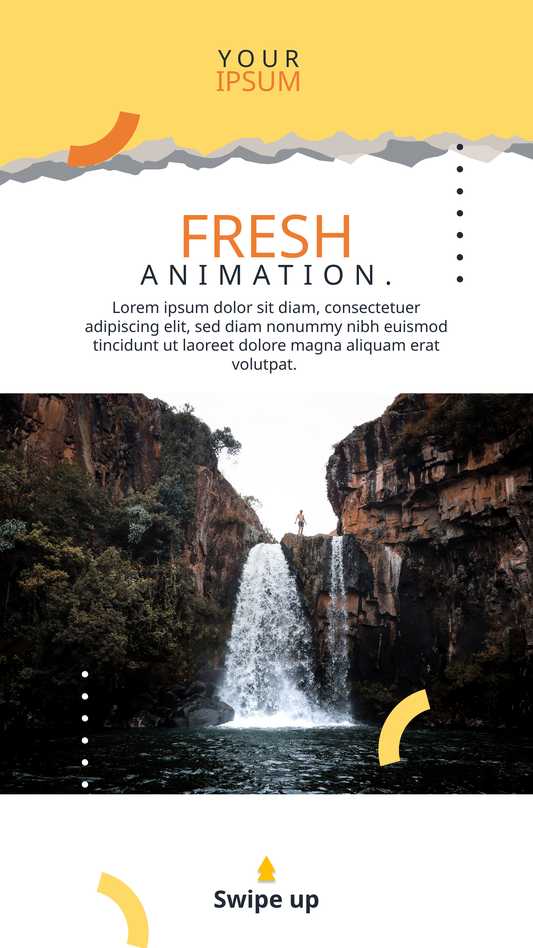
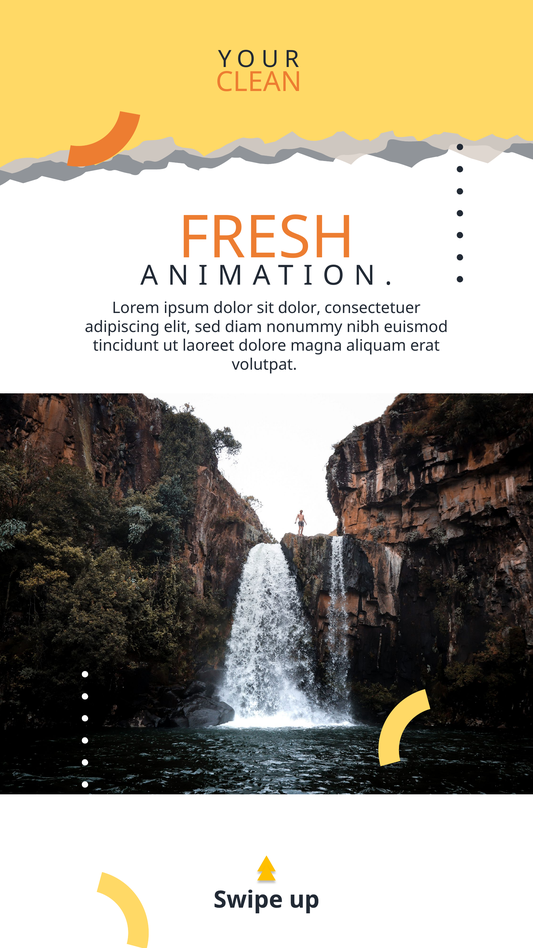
IPSUM: IPSUM -> CLEAN (259, 82)
sit diam: diam -> dolor (299, 308)
